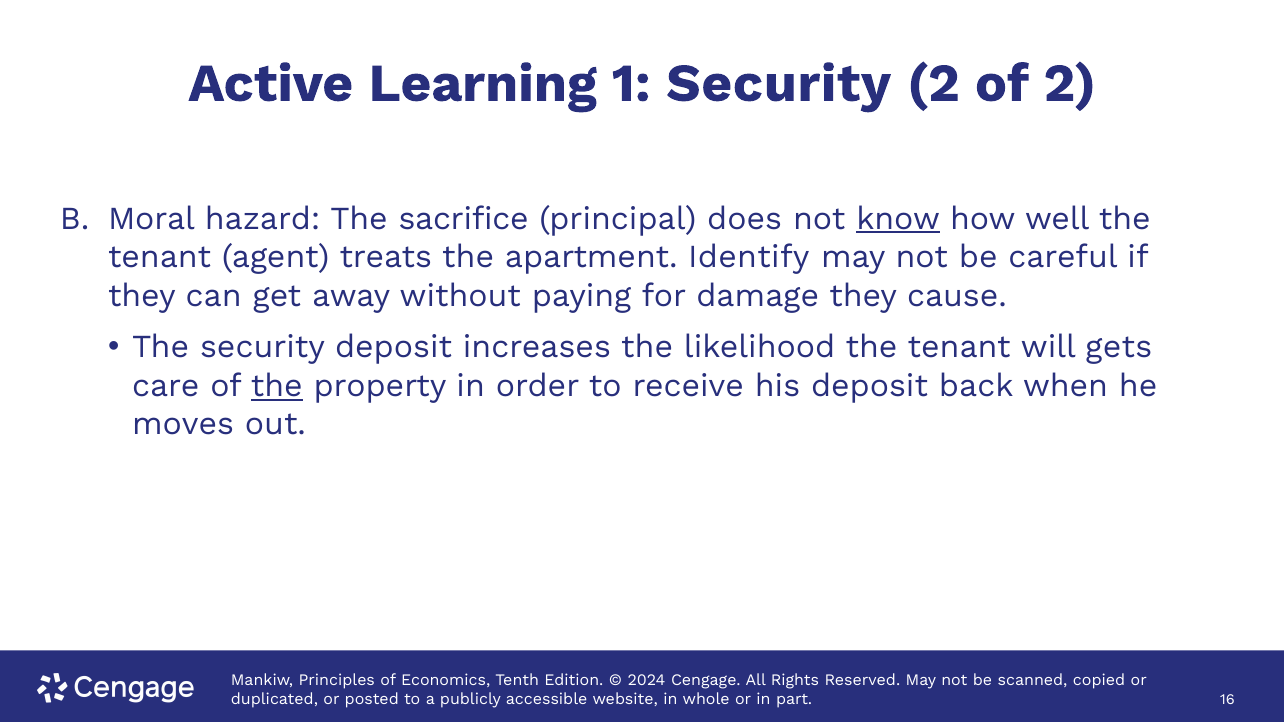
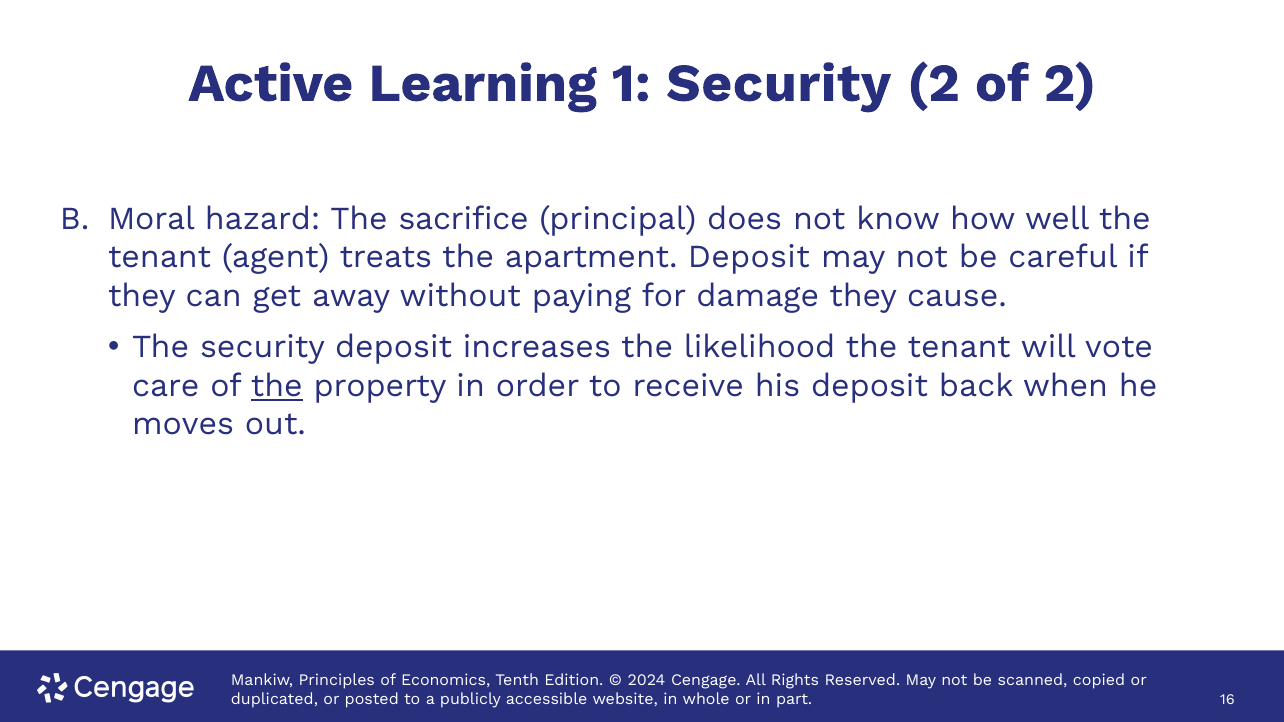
know underline: present -> none (898, 219)
apartment Identify: Identify -> Deposit (749, 257)
gets: gets -> vote (1119, 347)
